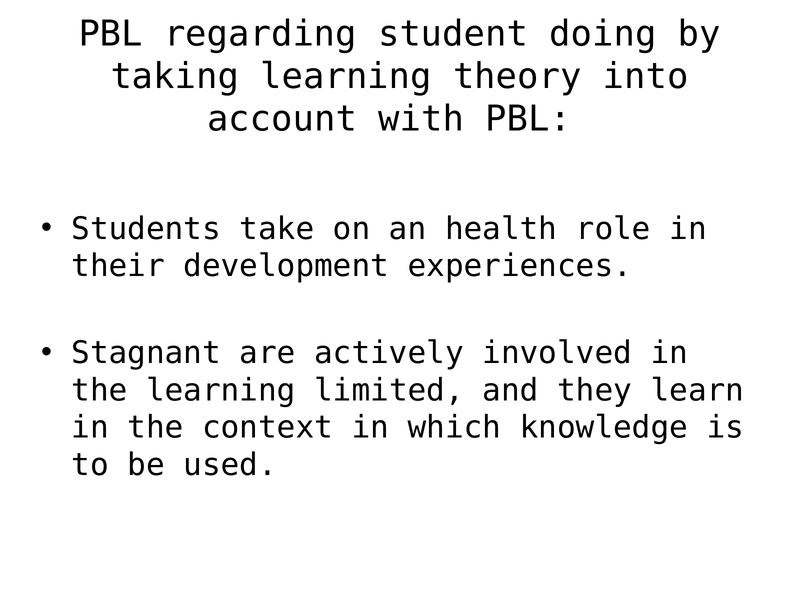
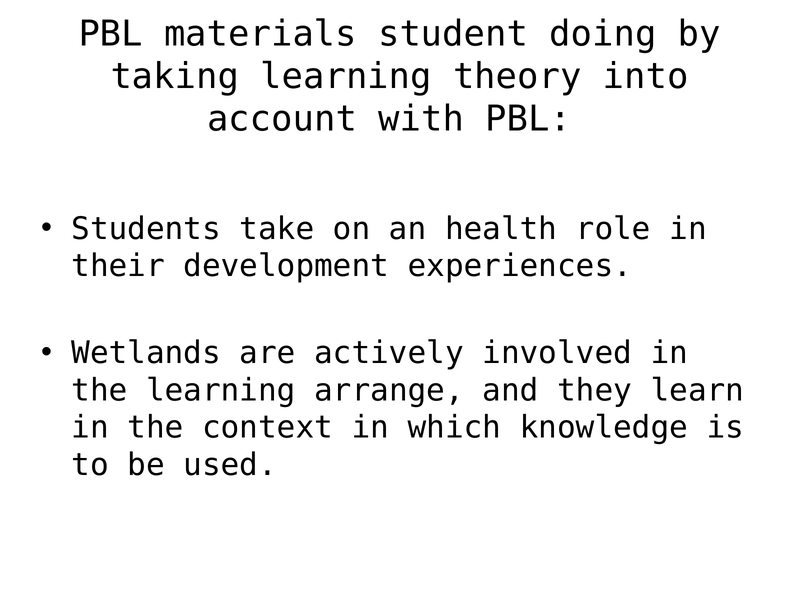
regarding: regarding -> materials (260, 34)
Stagnant: Stagnant -> Wetlands (146, 353)
limited: limited -> arrange (389, 390)
